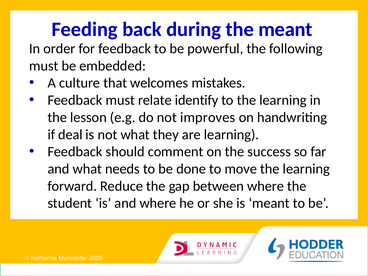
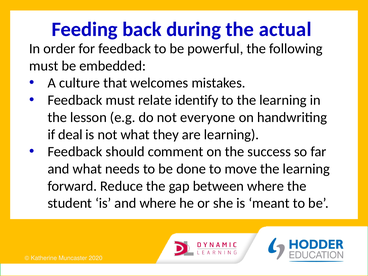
the meant: meant -> actual (285, 29)
improves: improves -> everyone (208, 117)
